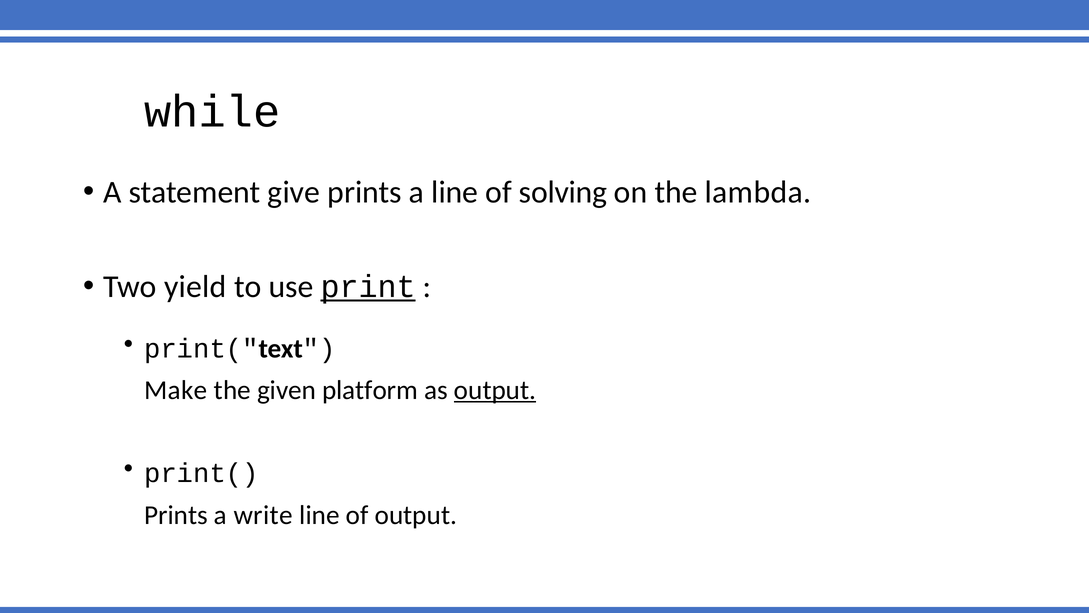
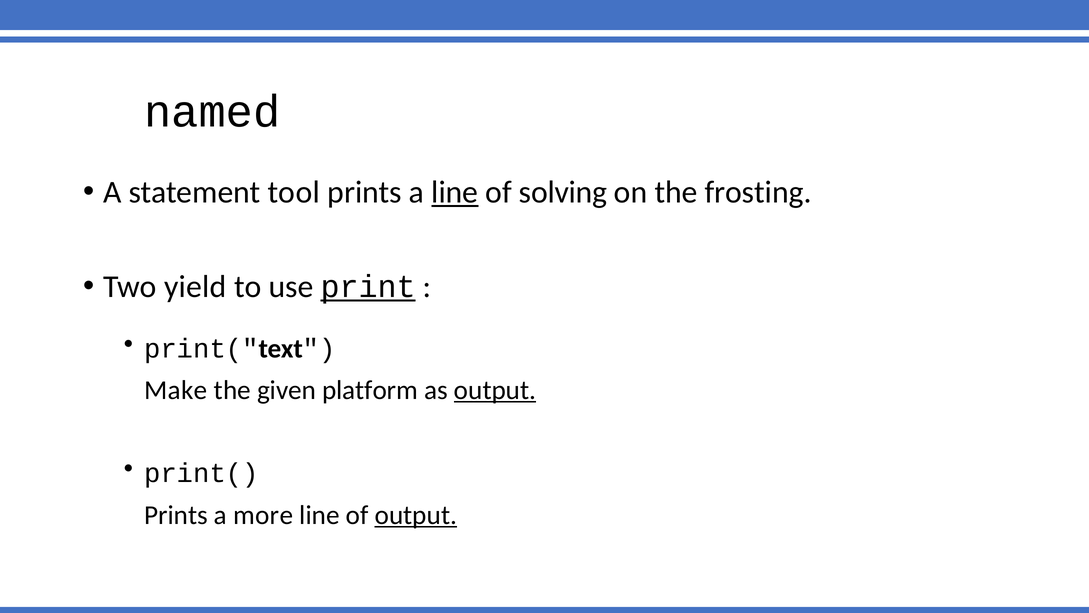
while: while -> named (212, 112)
give: give -> tool (294, 192)
line underline: none -> present (455, 192)
lambda: lambda -> frosting (758, 192)
write: write -> more (263, 515)
output underline: none -> present (416, 515)
